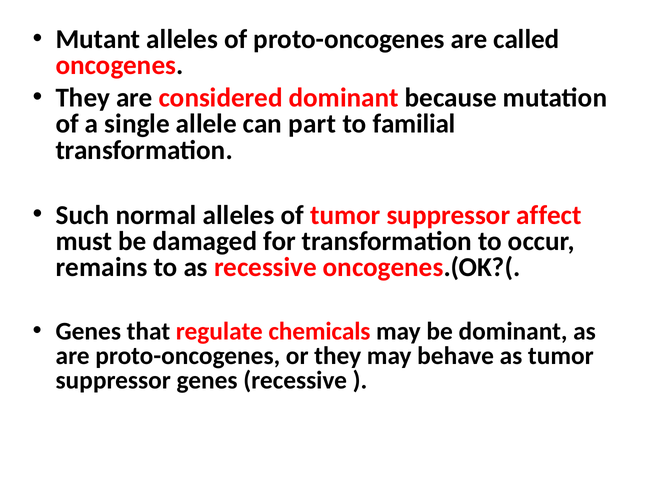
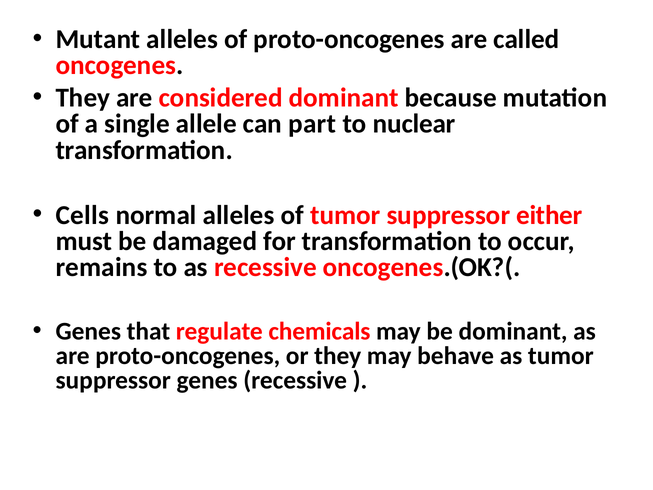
familial: familial -> nuclear (414, 124)
Such: Such -> Cells (82, 215)
affect: affect -> either (549, 215)
